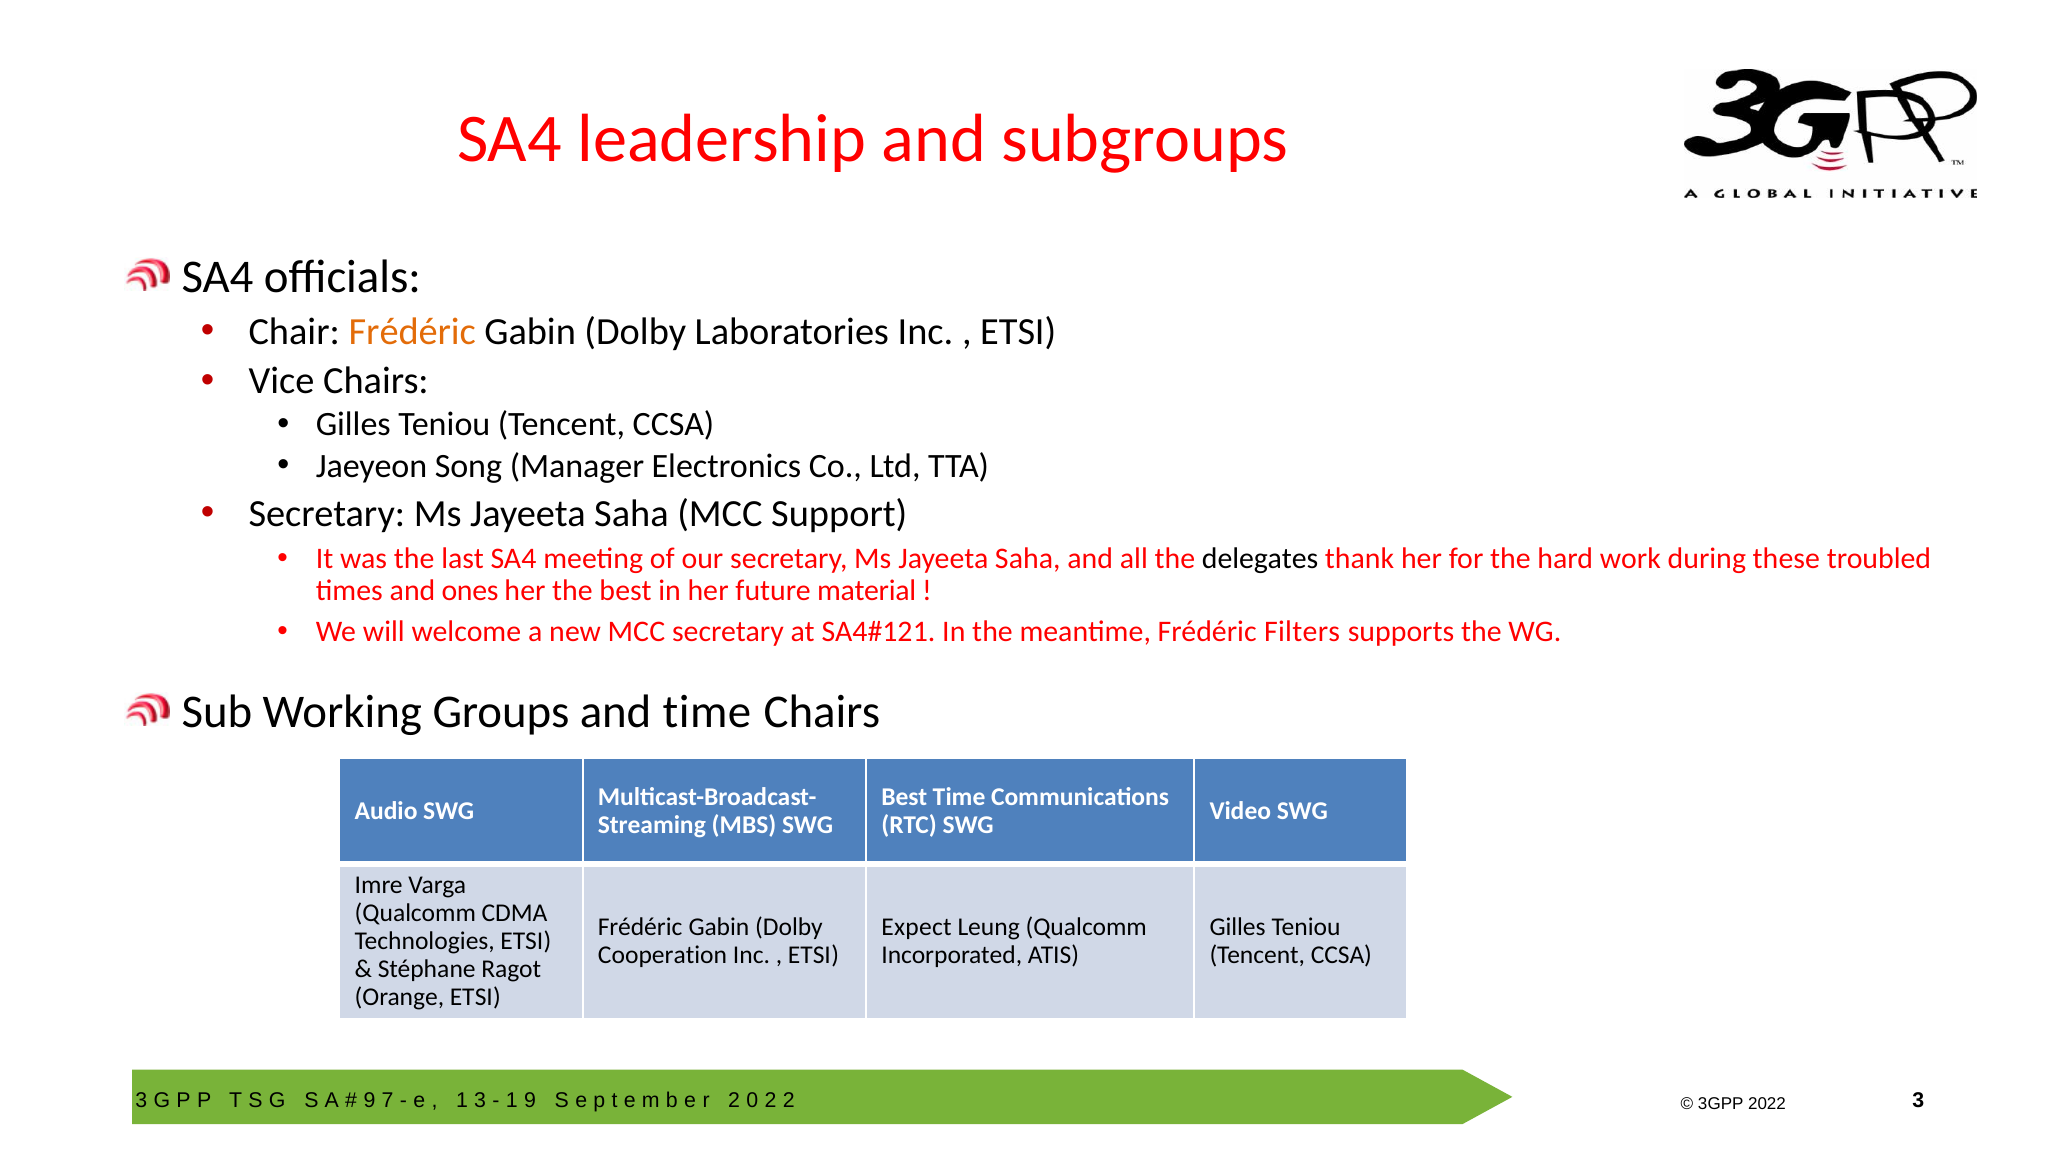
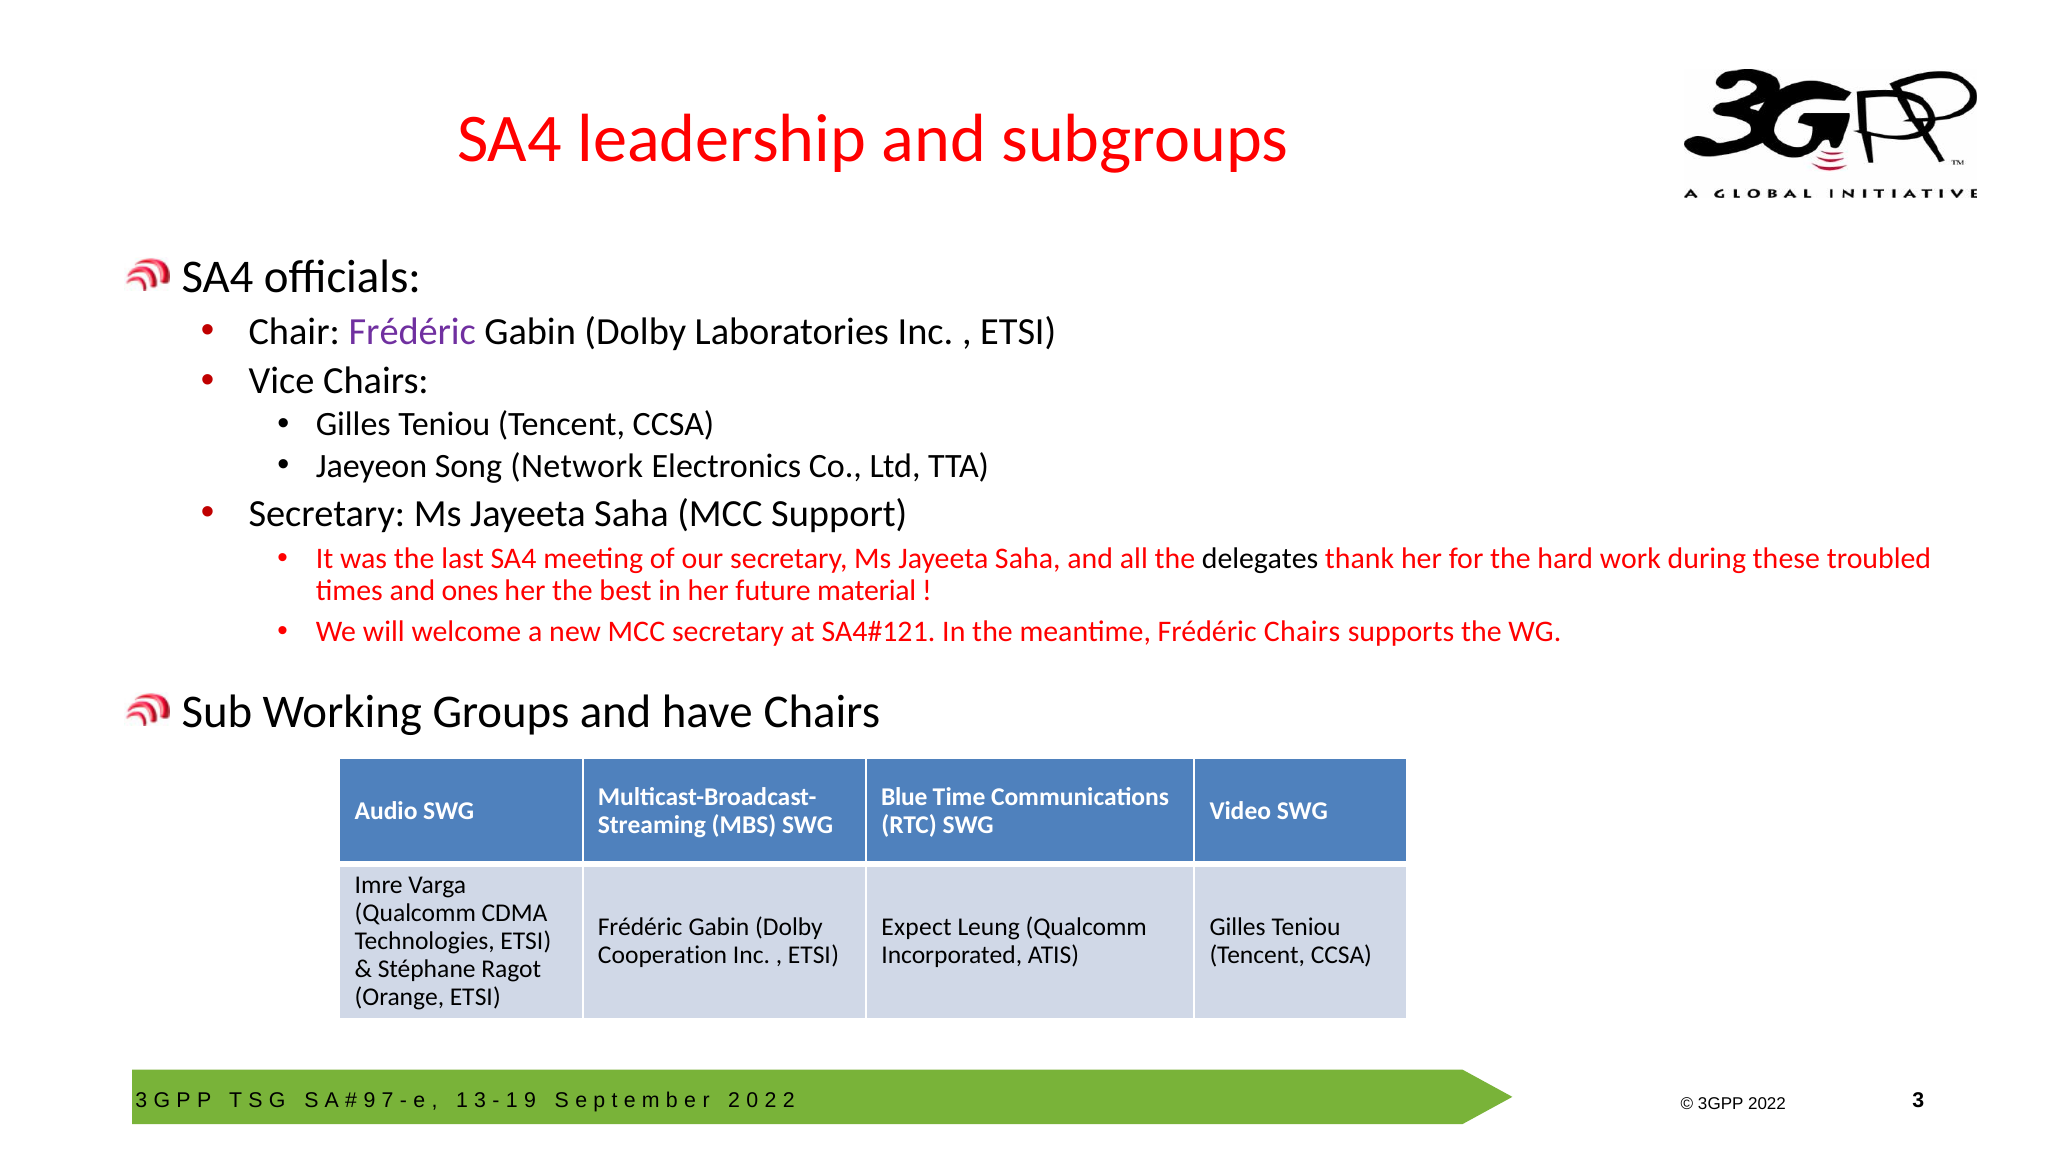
Frédéric colour: orange -> purple (412, 331)
Manager: Manager -> Network (577, 466)
Frédéric Filters: Filters -> Chairs (1302, 632)
and time: time -> have (707, 712)
Best: Best -> Blue (904, 797)
